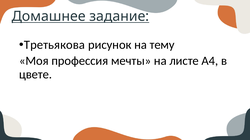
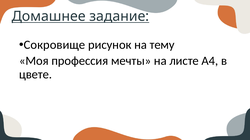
Третьякова: Третьякова -> Сокровище (54, 45)
